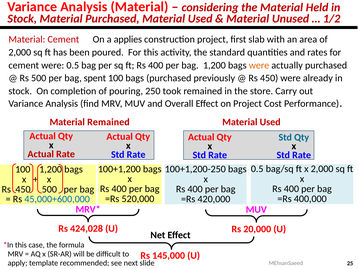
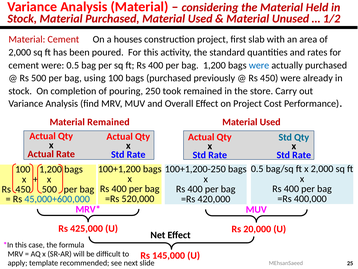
applies: applies -> houses (128, 39)
were colour: orange -> blue (259, 65)
spent: spent -> using (95, 78)
424,028: 424,028 -> 425,000 (87, 228)
